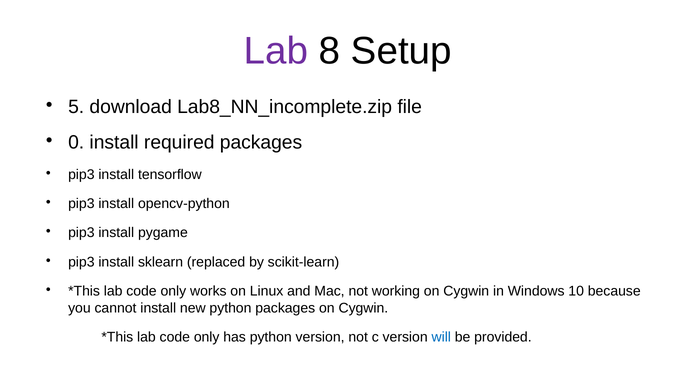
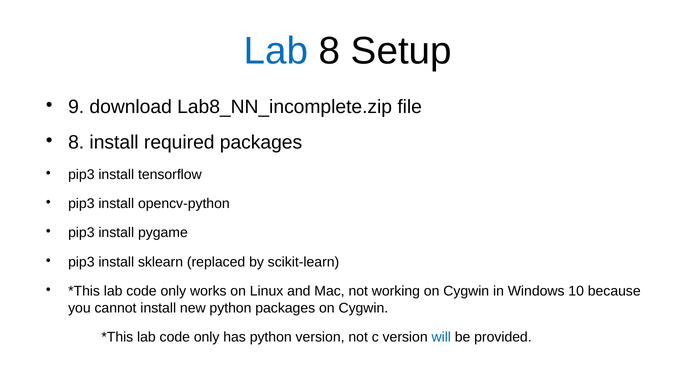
Lab colour: purple -> blue (276, 51)
5: 5 -> 9 (76, 107)
0: 0 -> 8 (76, 143)
